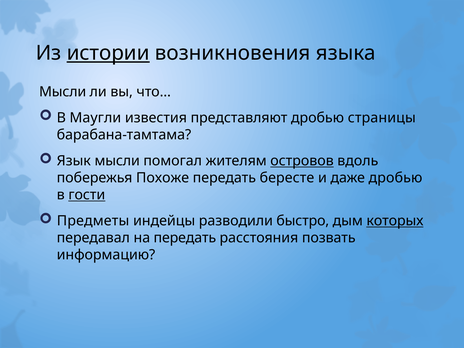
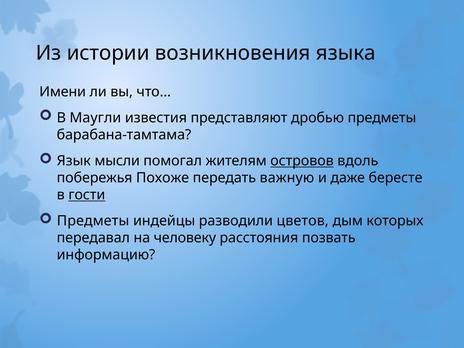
истории underline: present -> none (108, 53)
Мысли: Мысли -> Имени (63, 92)
дробью страницы: страницы -> предметы (382, 118)
бересте: бересте -> важную (287, 178)
даже дробью: дробью -> бересте (396, 178)
быстро: быстро -> цветов (303, 221)
которых underline: present -> none (395, 221)
на передать: передать -> человеку (185, 238)
